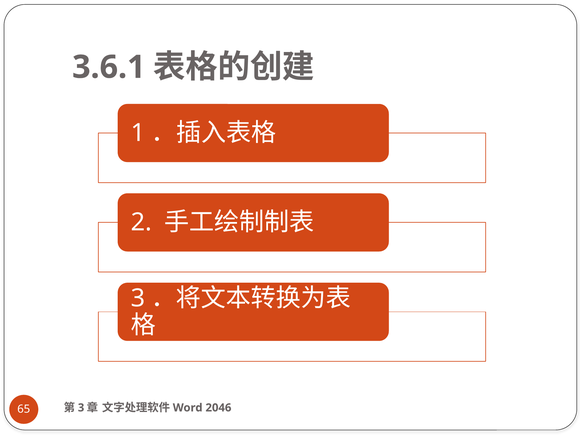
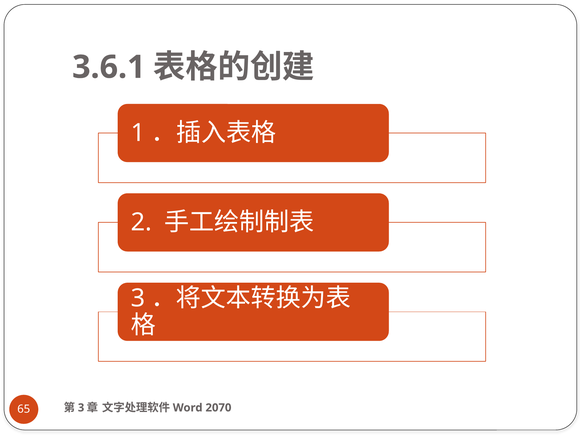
2046: 2046 -> 2070 (218, 407)
